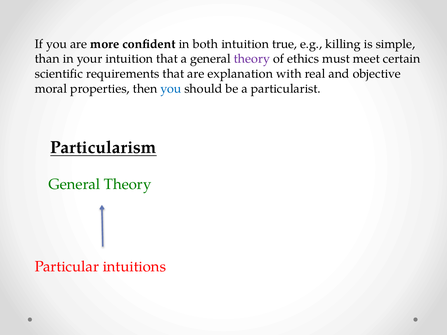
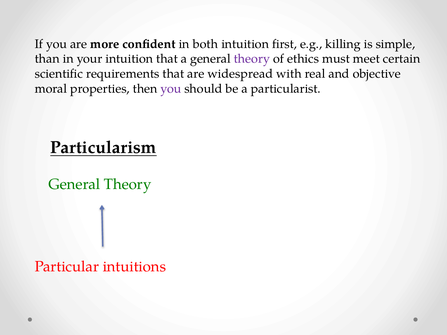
true: true -> first (285, 44)
explanation: explanation -> widespread (240, 74)
you colour: blue -> purple (171, 89)
